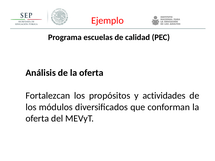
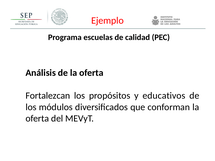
actividades: actividades -> educativos (164, 96)
